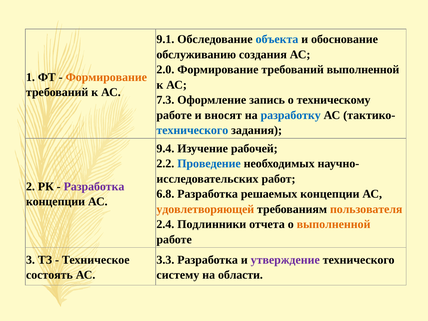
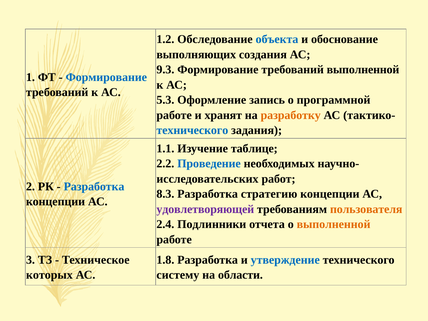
9.1: 9.1 -> 1.2 (165, 39)
обслуживанию: обслуживанию -> выполняющих (196, 54)
2.0: 2.0 -> 9.3 (165, 70)
Формирование colour: orange -> blue (106, 77)
7.3: 7.3 -> 5.3 (165, 100)
техническому: техническому -> программной (334, 100)
вносят: вносят -> хранят (223, 115)
разработку colour: blue -> orange (291, 115)
9.4: 9.4 -> 1.1 (165, 149)
рабочей: рабочей -> таблице (254, 149)
Разработка colour: purple -> blue (94, 186)
6.8: 6.8 -> 8.3 (165, 194)
решаемых: решаемых -> стратегию (269, 194)
удовлетворяющей colour: orange -> purple (205, 209)
3.3: 3.3 -> 1.8 (165, 260)
утверждение colour: purple -> blue (285, 260)
состоять: состоять -> которых (49, 275)
